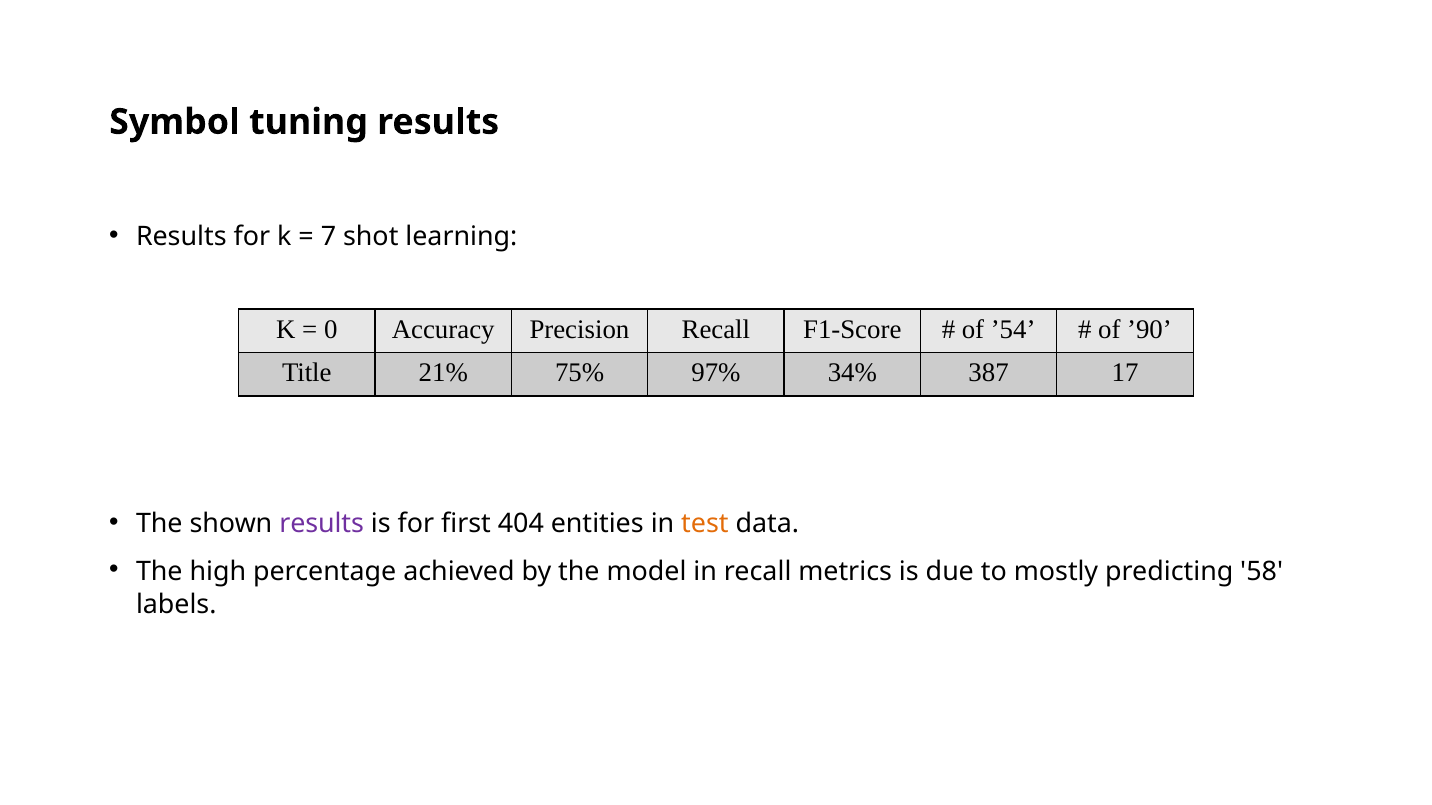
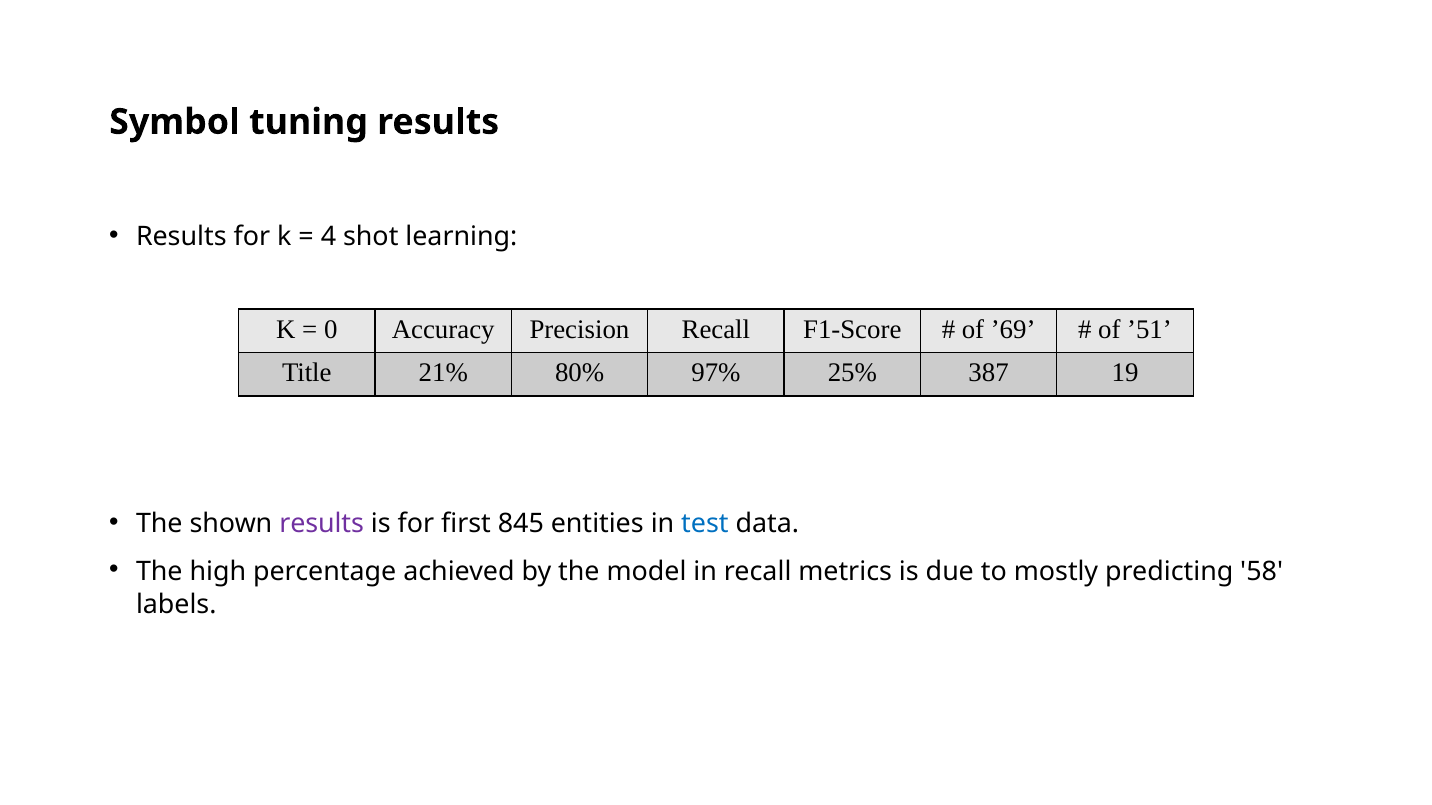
7: 7 -> 4 (328, 237)
’54: ’54 -> ’69 (1013, 330)
’90: ’90 -> ’51 (1149, 330)
75%: 75% -> 80% (580, 373)
34%: 34% -> 25% (852, 373)
17: 17 -> 19 (1125, 373)
404: 404 -> 845 (521, 524)
test colour: orange -> blue (705, 524)
